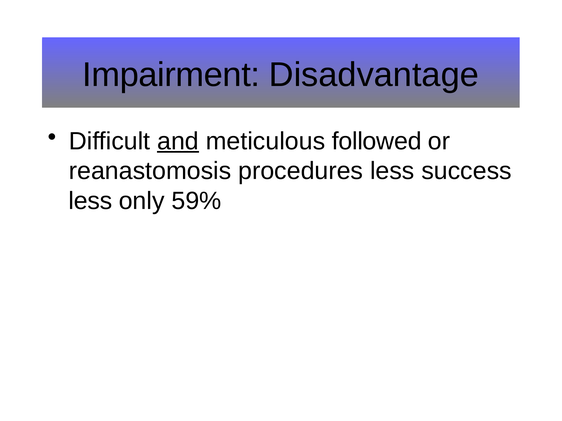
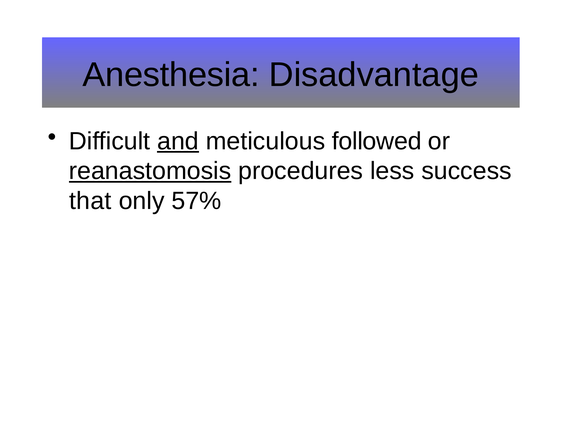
Impairment: Impairment -> Anesthesia (171, 75)
reanastomosis underline: none -> present (150, 171)
less: less -> that (90, 201)
59%: 59% -> 57% (197, 201)
